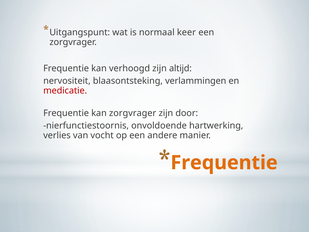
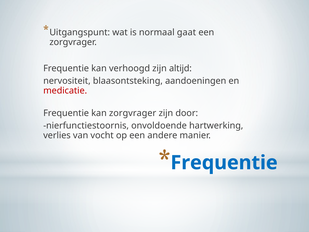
keer: keer -> gaat (186, 32)
verlammingen: verlammingen -> aandoeningen (196, 81)
Frequentie colour: orange -> blue (224, 163)
